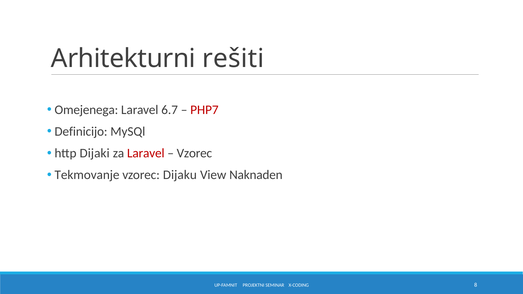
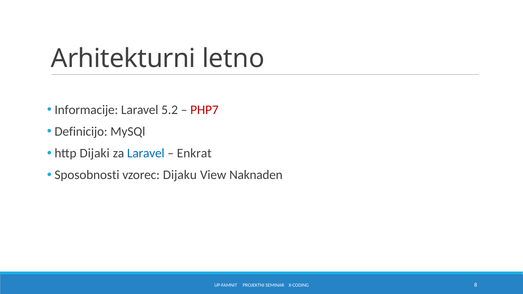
rešiti: rešiti -> letno (233, 59)
Omejenega: Omejenega -> Informacije (86, 110)
6.7: 6.7 -> 5.2 (170, 110)
Laravel colour: red -> blue (146, 153)
Vzorec: Vzorec -> Enkrat (194, 153)
Tekmovanje: Tekmovanje -> Sposobnosti (87, 175)
